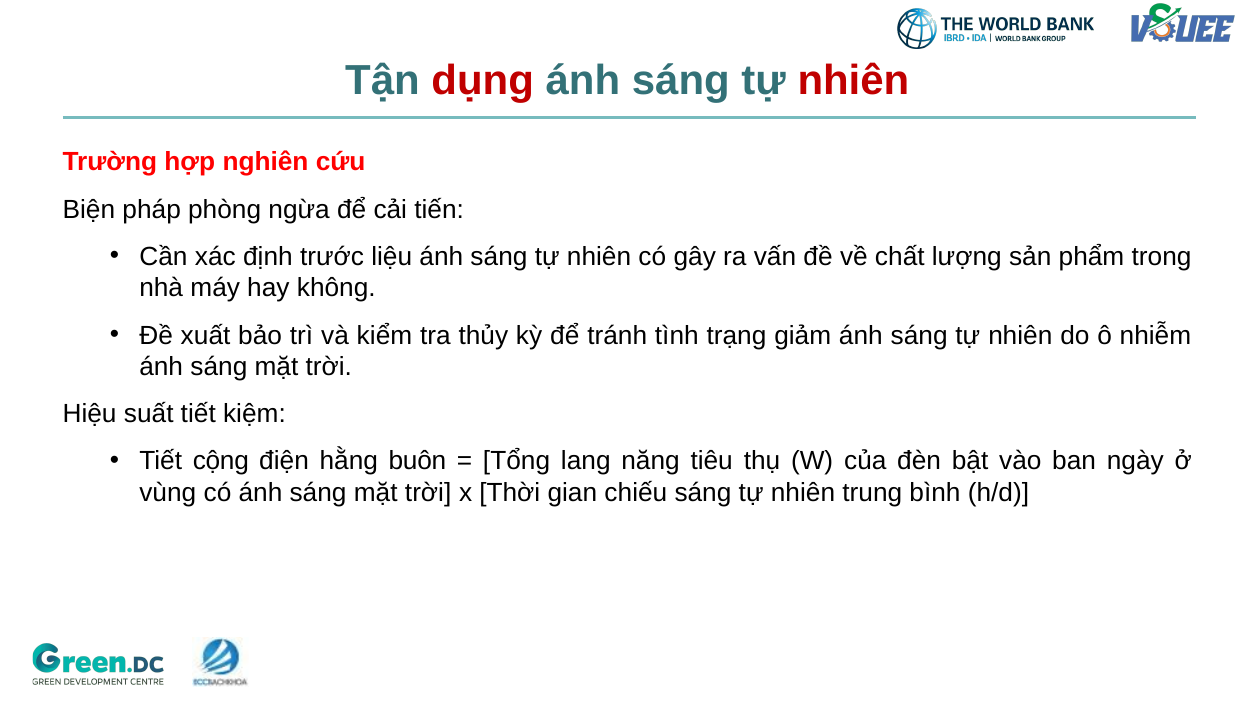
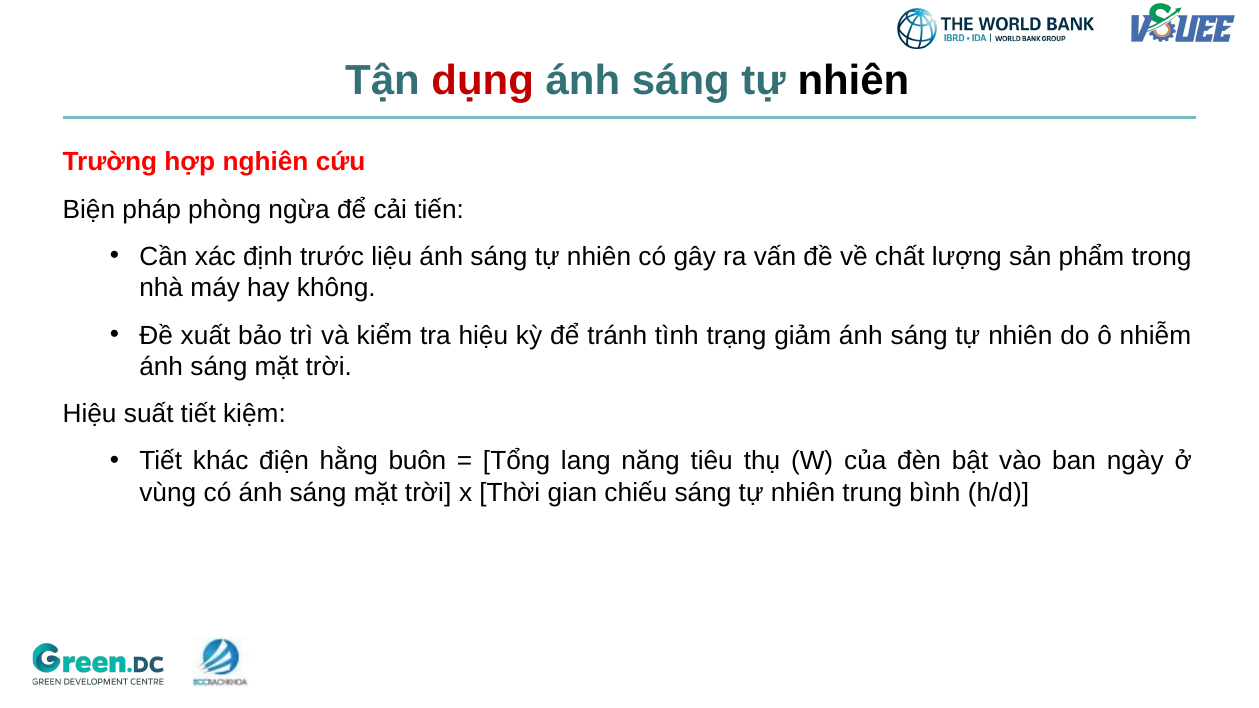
nhiên colour: red -> black (853, 81)
tra thủy: thủy -> hiệu (483, 335)
cộng: cộng -> khác (221, 461)
